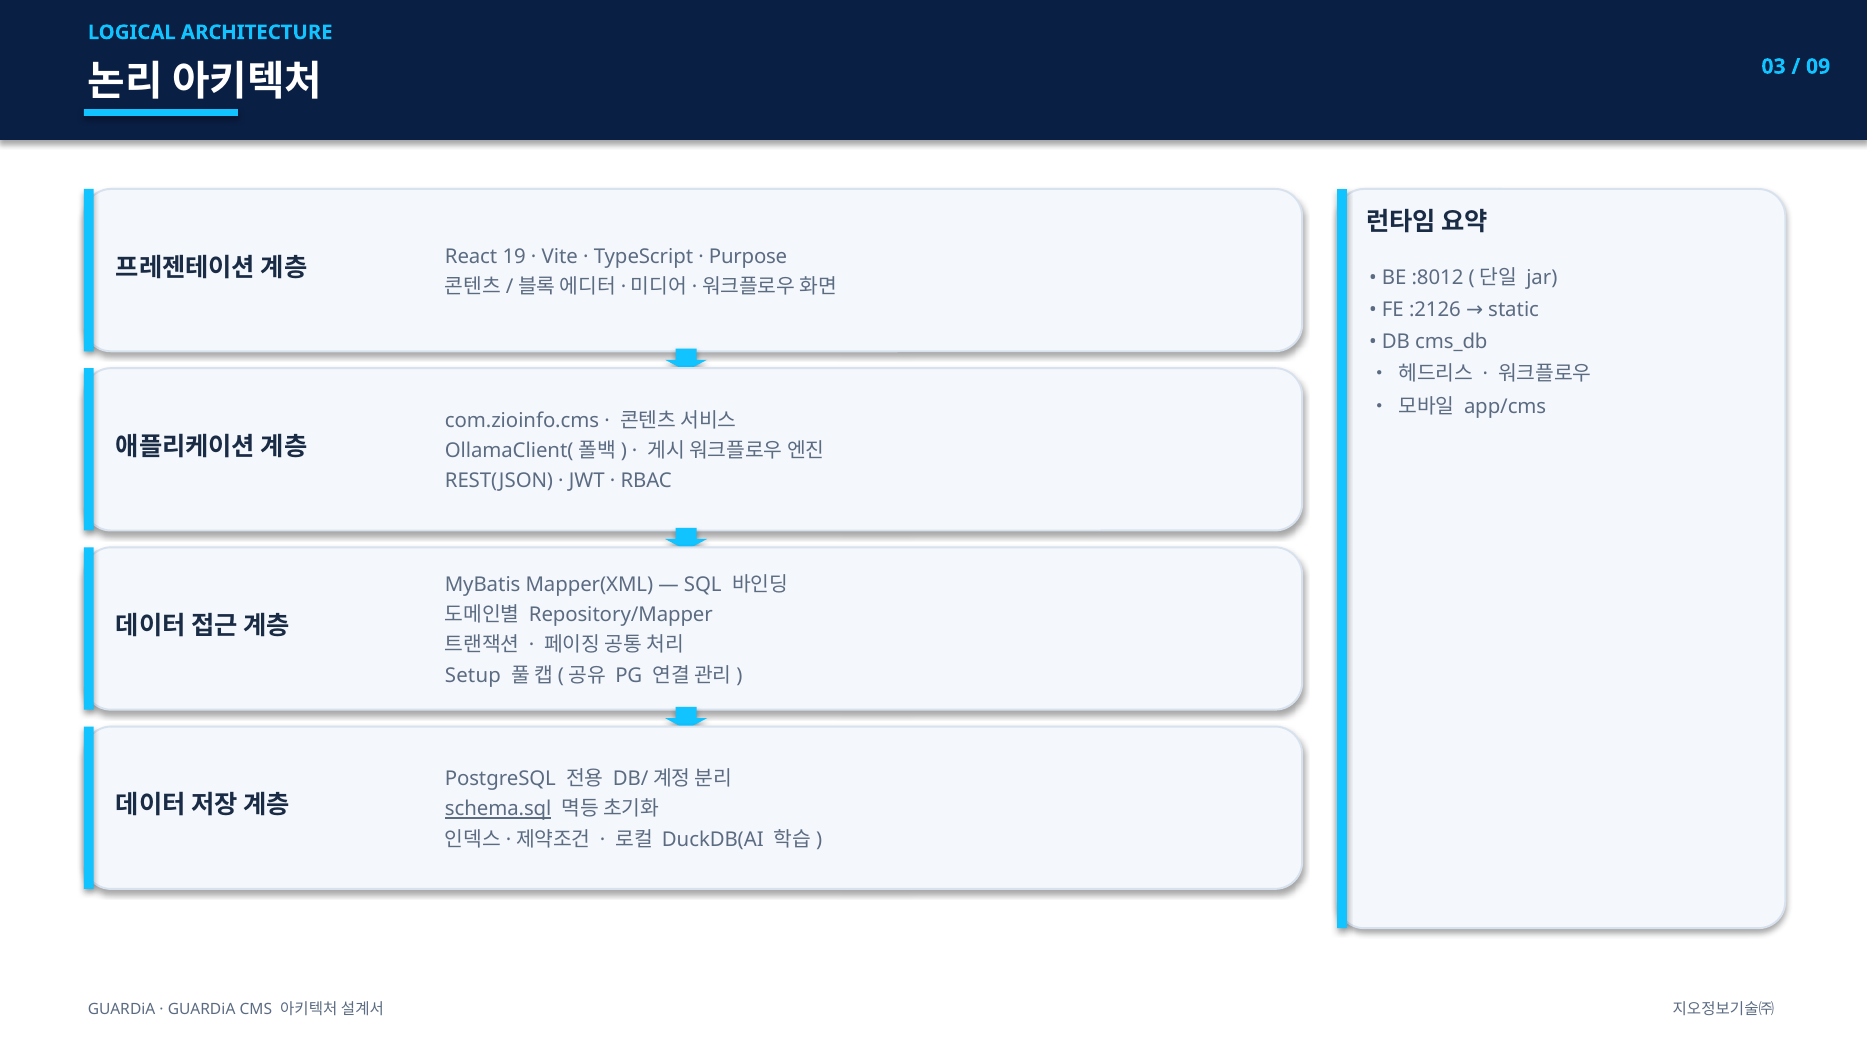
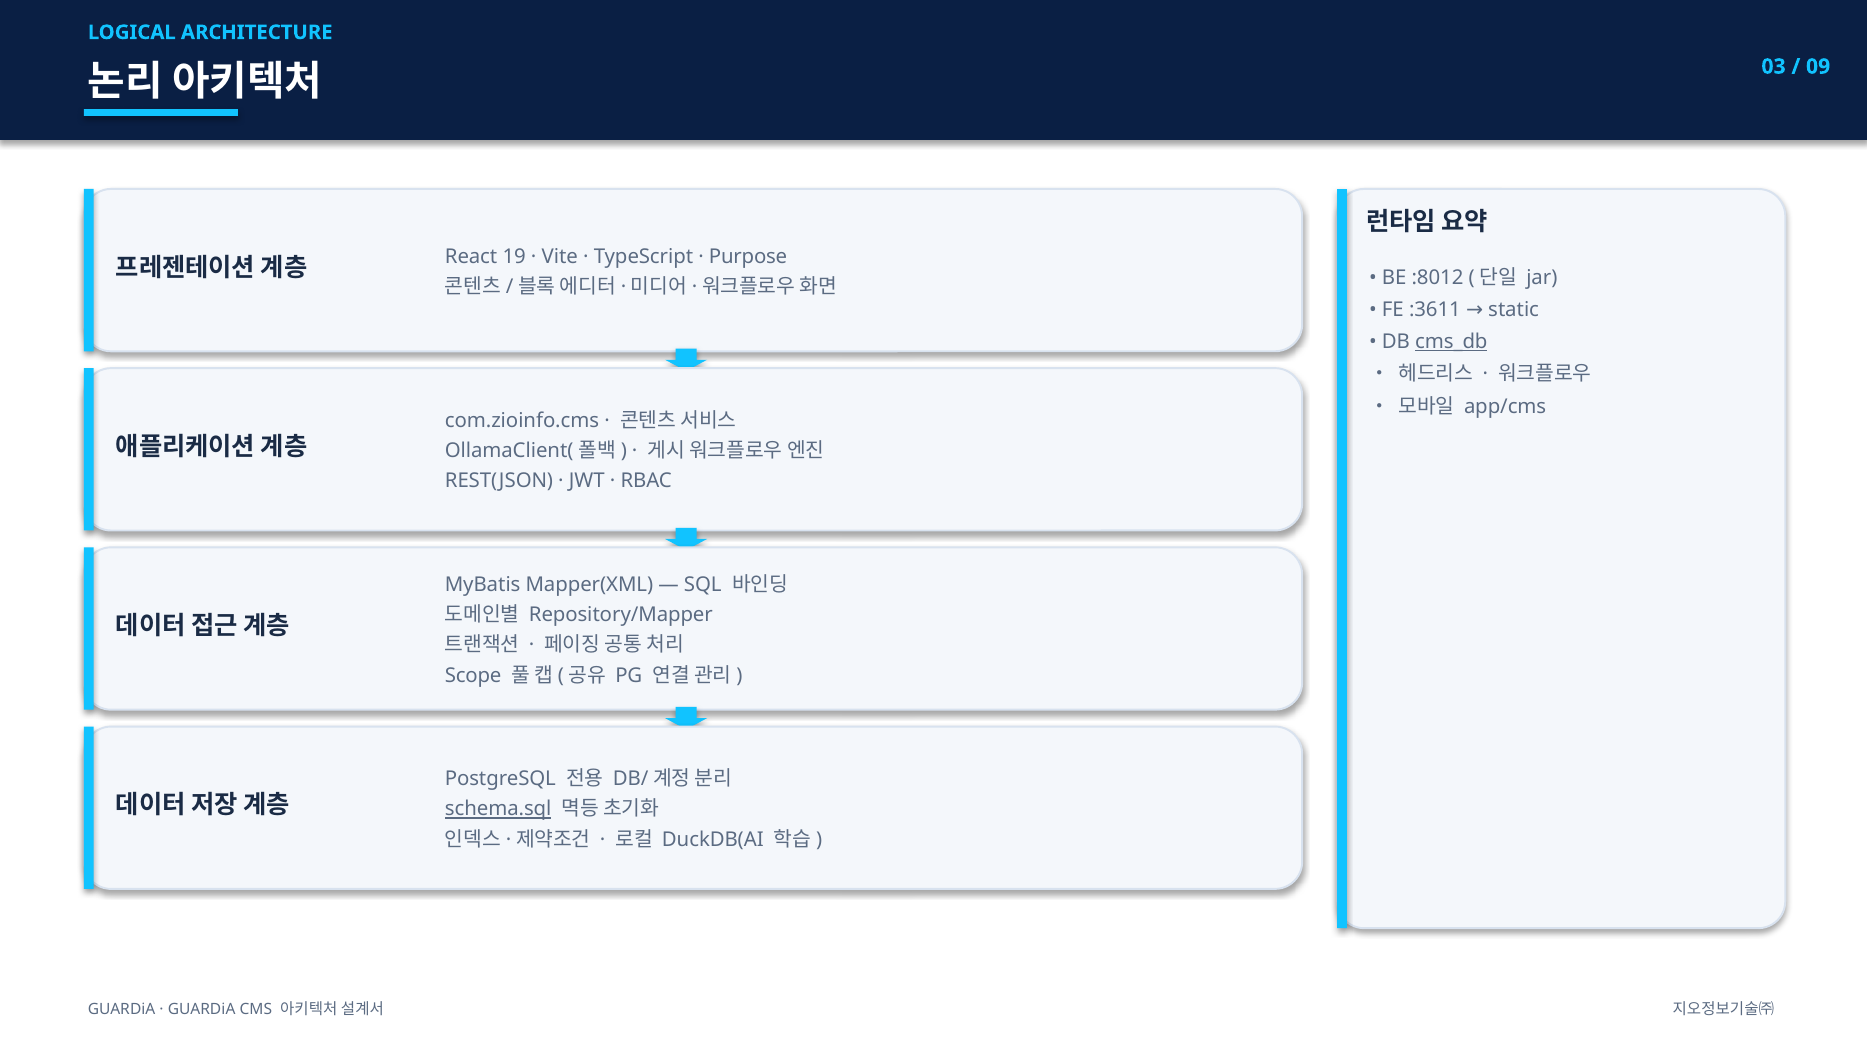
:2126: :2126 -> :3611 (1435, 310)
cms_db underline: none -> present (1451, 342)
Setup: Setup -> Scope (473, 676)
